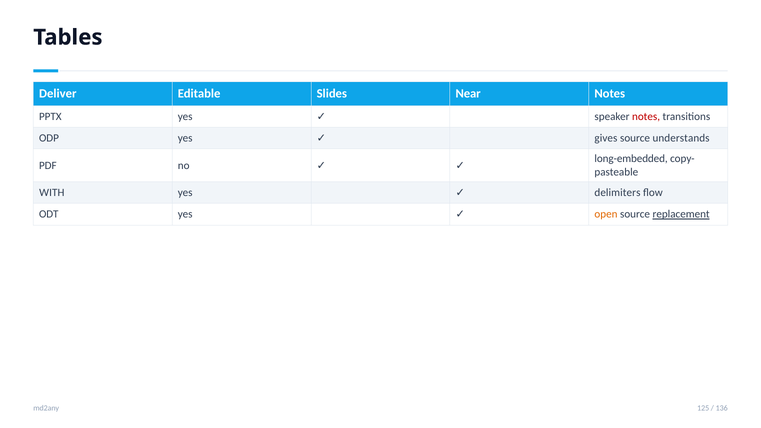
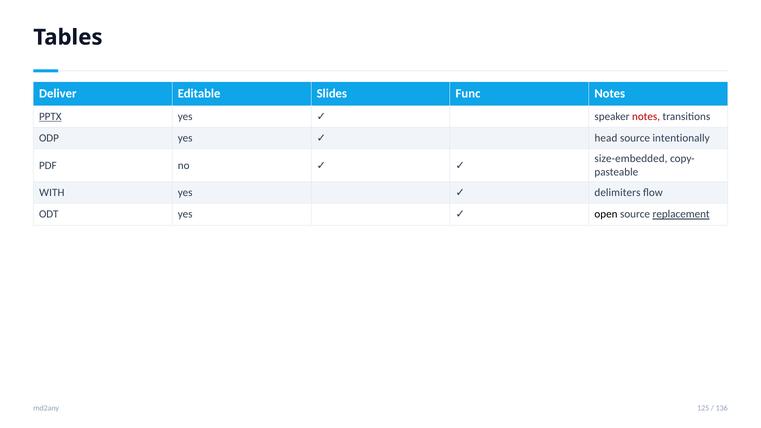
Near: Near -> Func (468, 94)
PPTX underline: none -> present (50, 116)
gives: gives -> head (606, 138)
understands: understands -> intentionally (681, 138)
long-embedded: long-embedded -> size-embedded (631, 159)
open colour: orange -> black (606, 214)
